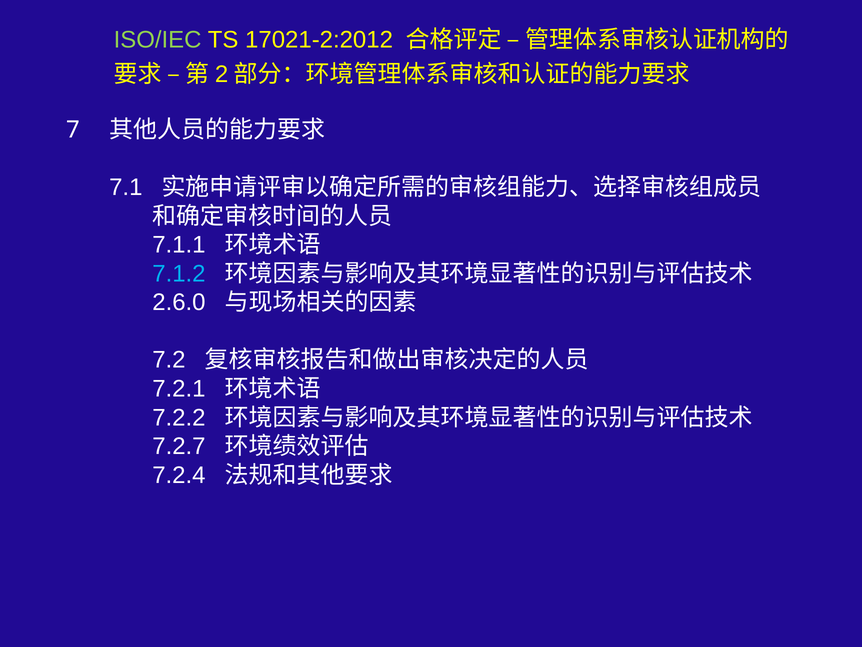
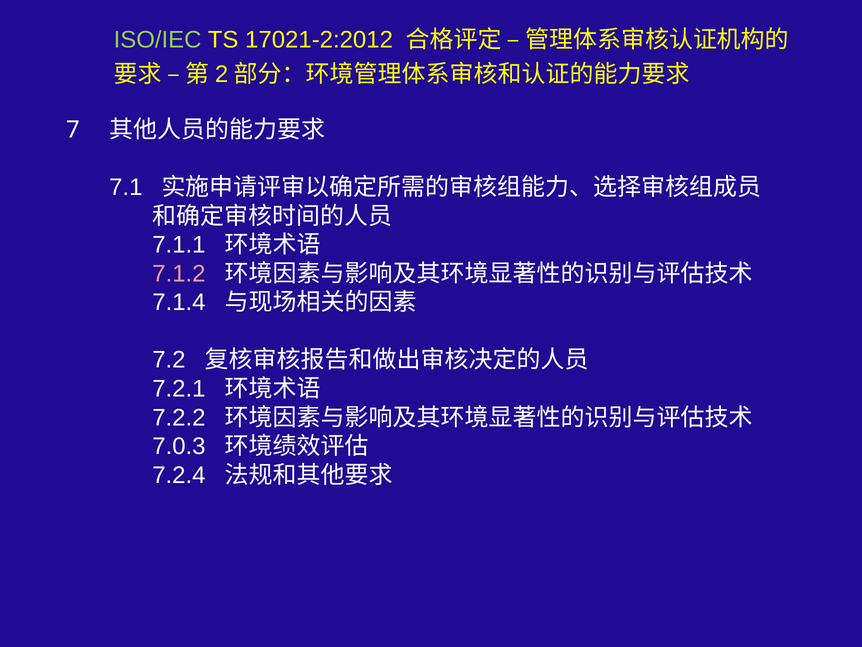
7.1.2 colour: light blue -> pink (179, 274)
2.6.0: 2.6.0 -> 7.1.4 (179, 302)
7.2.7: 7.2.7 -> 7.0.3 (179, 446)
